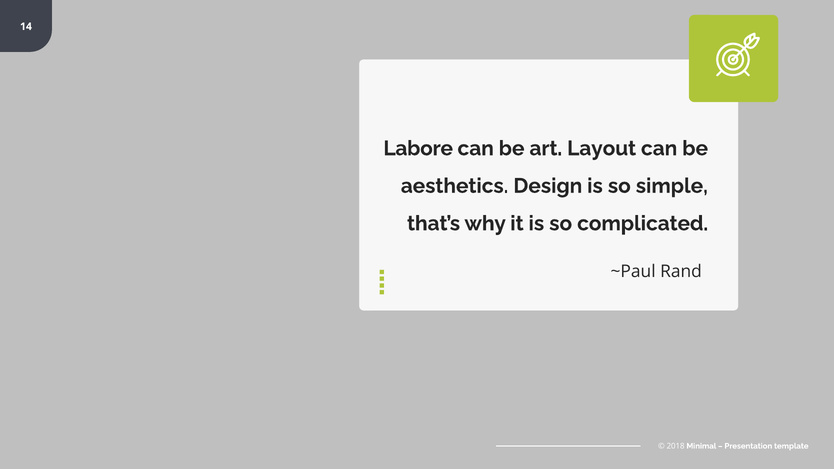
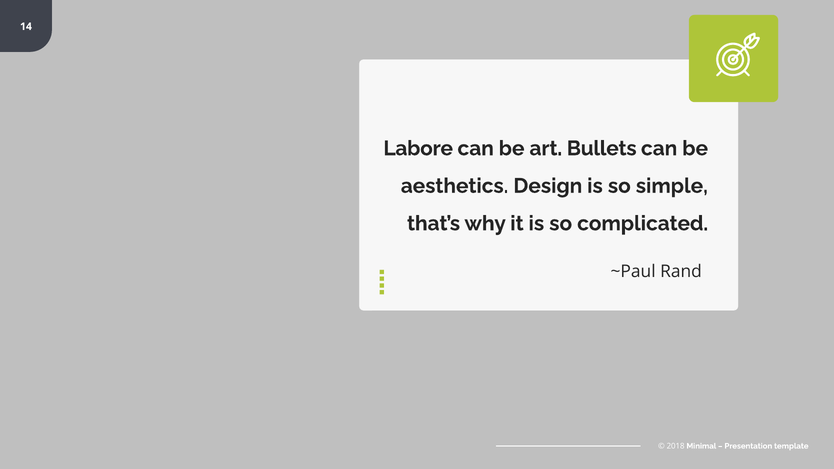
Layout: Layout -> Bullets (602, 148)
